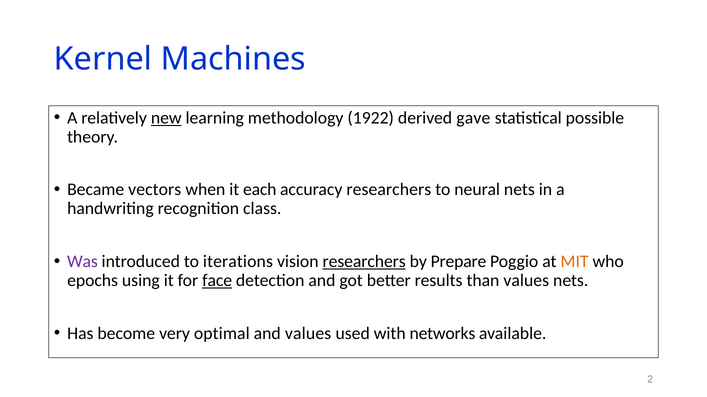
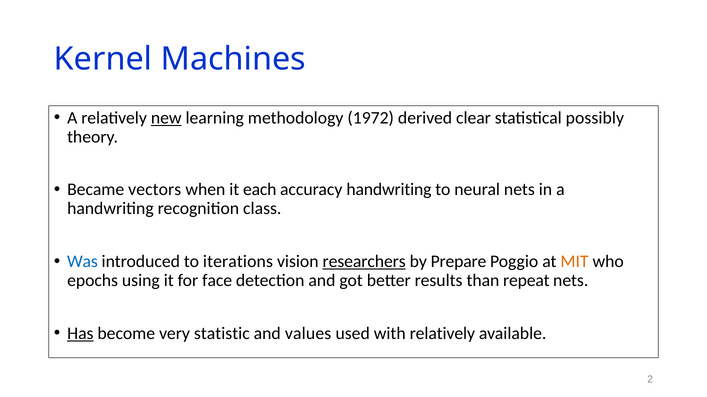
1922: 1922 -> 1972 (371, 118)
gave: gave -> clear (473, 118)
possible: possible -> possibly (595, 118)
accuracy researchers: researchers -> handwriting (389, 190)
Was colour: purple -> blue (82, 262)
face underline: present -> none (217, 281)
than values: values -> repeat (526, 281)
Has underline: none -> present (80, 334)
optimal: optimal -> statistic (222, 334)
with networks: networks -> relatively (442, 334)
